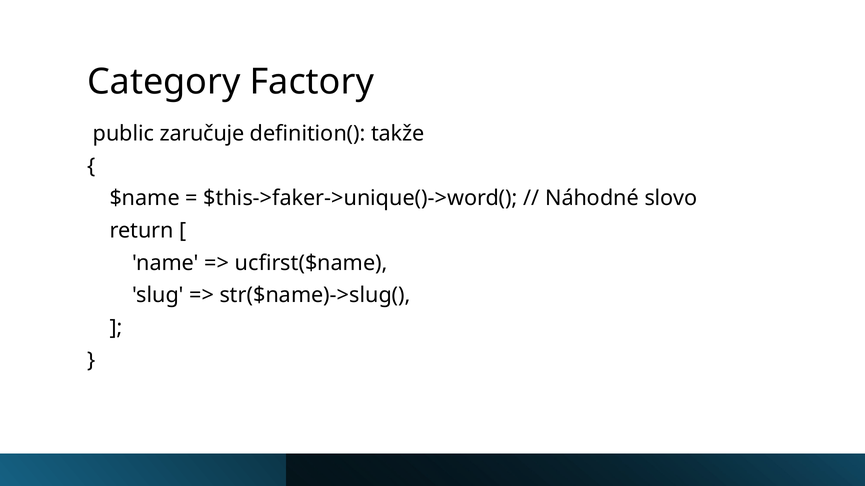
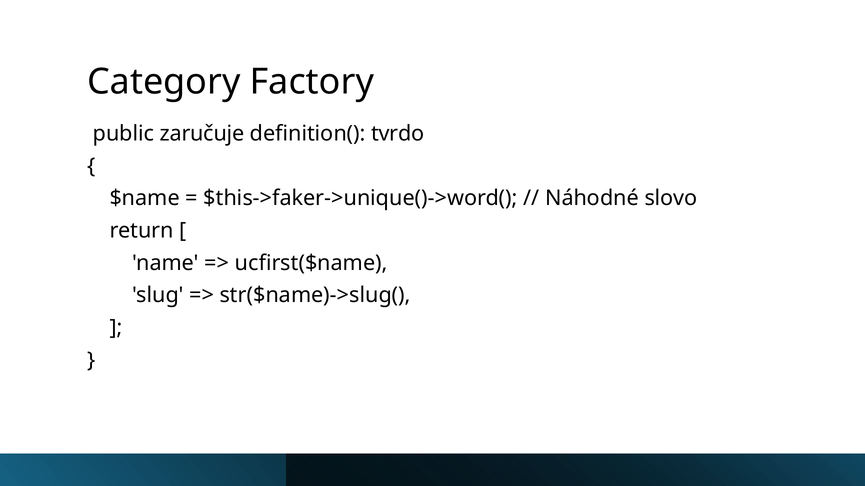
takže: takže -> tvrdo (398, 134)
